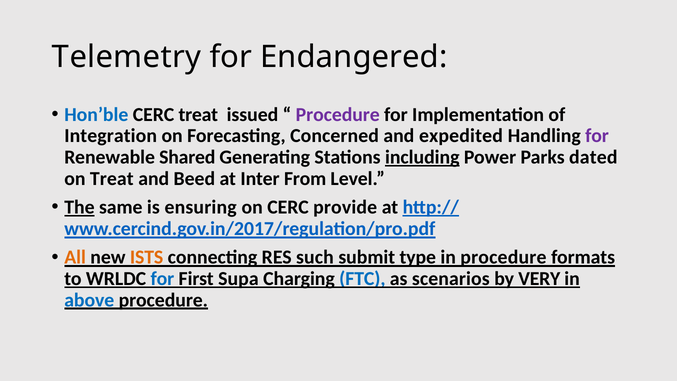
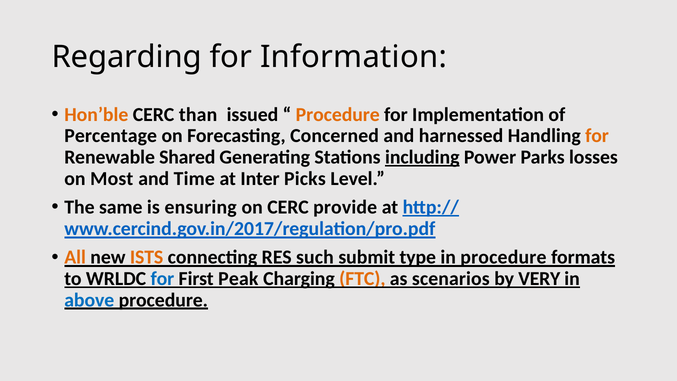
Telemetry: Telemetry -> Regarding (127, 57)
Endangered: Endangered -> Information (354, 57)
Hon’ble colour: blue -> orange (96, 114)
CERC treat: treat -> than (198, 114)
Procedure colour: purple -> orange (338, 114)
Integration: Integration -> Percentage (111, 136)
expedited: expedited -> harnessed (461, 136)
for colour: purple -> orange (597, 136)
dated: dated -> losses (593, 157)
on Treat: Treat -> Most (112, 178)
Beed: Beed -> Time (194, 178)
From: From -> Picks (305, 178)
The underline: present -> none (79, 207)
Supa: Supa -> Peak (238, 279)
FTC colour: blue -> orange (362, 279)
